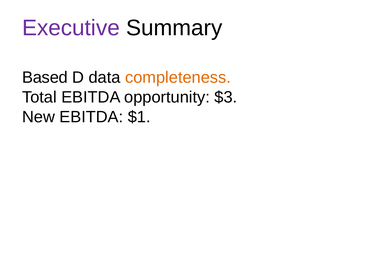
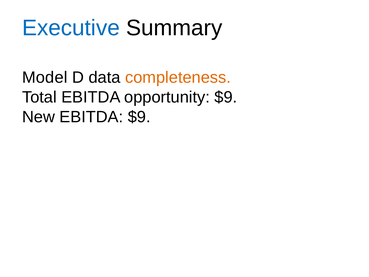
Executive colour: purple -> blue (71, 28)
Based: Based -> Model (45, 77)
opportunity $3: $3 -> $9 (226, 97)
EBITDA $1: $1 -> $9 (139, 117)
